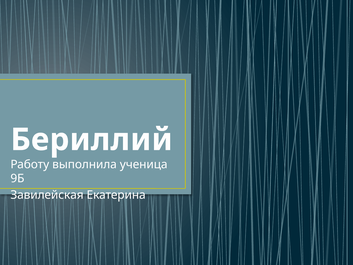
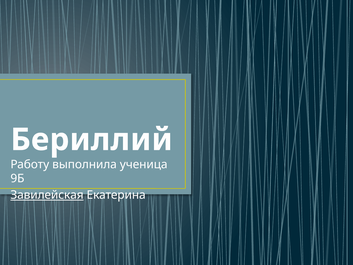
Завилейская underline: none -> present (47, 195)
